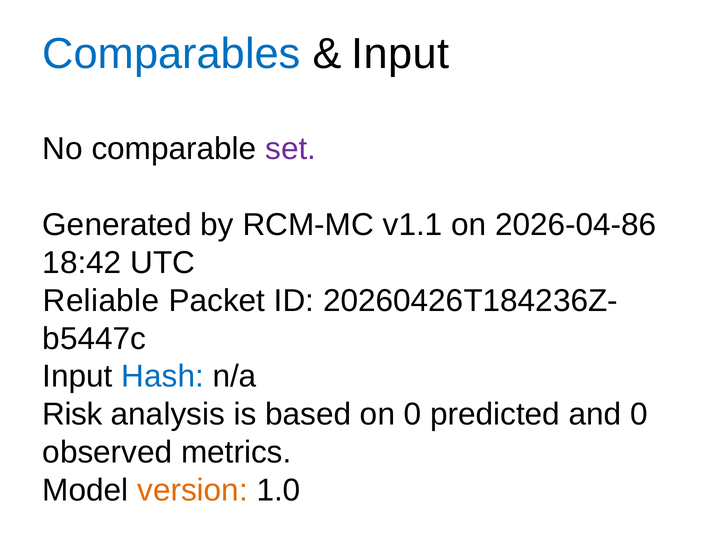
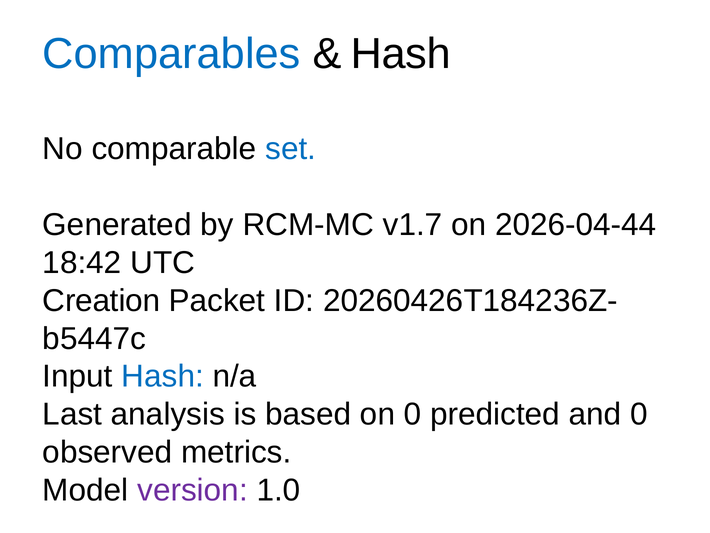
Input: Input -> Hash (401, 54)
set colour: purple -> blue (291, 149)
v1.1: v1.1 -> v1.7 (413, 225)
2026-04-86: 2026-04-86 -> 2026-04-44 (576, 225)
Reliable: Reliable -> Creation (101, 300)
Risk: Risk -> Last (72, 414)
version colour: orange -> purple (193, 490)
